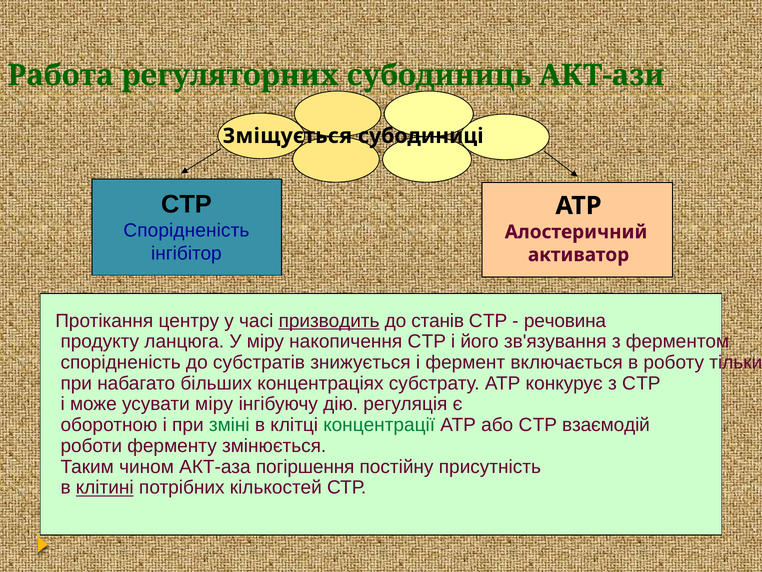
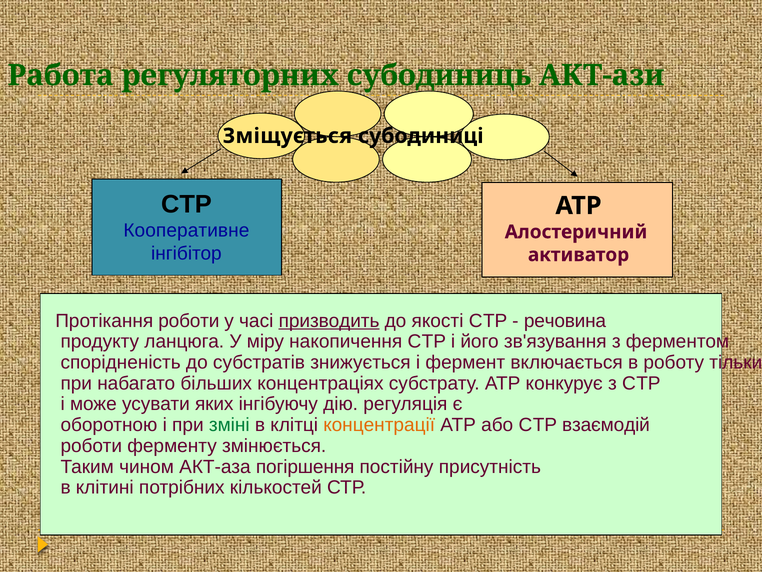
Спорідненість: Спорідненість -> Кооперативне (186, 230)
Протікання центру: центру -> роботи (189, 320)
станів: станів -> якості (438, 320)
усувати міру: міру -> яких (214, 404)
концентрації colour: green -> orange (379, 425)
клітині underline: present -> none (105, 487)
